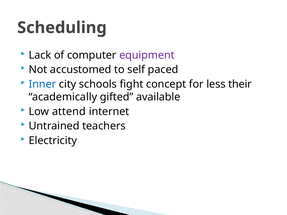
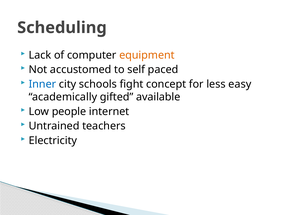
equipment colour: purple -> orange (147, 55)
their: their -> easy (240, 84)
attend: attend -> people (69, 112)
